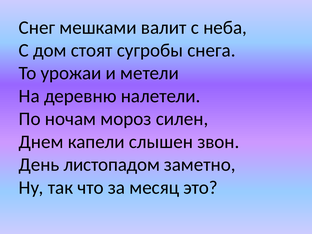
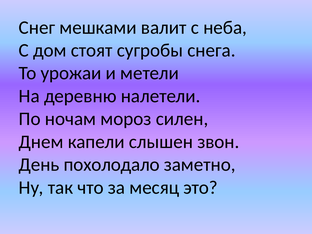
листопадом: листопадом -> похолодало (112, 165)
